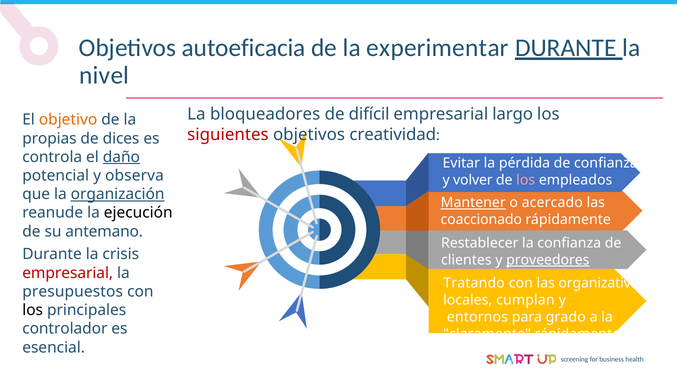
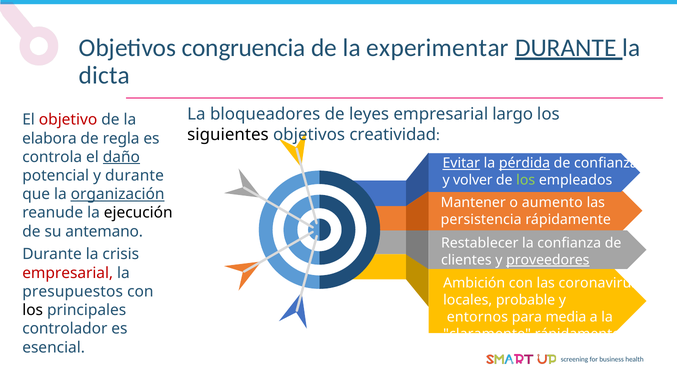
autoeficacia: autoeficacia -> congruencia (244, 48)
nivel: nivel -> dicta (104, 75)
difícil: difícil -> leyes (369, 114)
objetivo colour: orange -> red (68, 120)
siguientes colour: red -> black (228, 134)
propias: propias -> elabora (49, 138)
dices: dices -> regla (121, 138)
Evitar underline: none -> present (461, 163)
pérdida underline: none -> present (525, 163)
y observa: observa -> durante (135, 176)
los colour: pink -> light green (526, 180)
Mantener underline: present -> none (473, 203)
acercado: acercado -> aumento (552, 203)
coaccionado: coaccionado -> persistencia (481, 220)
Tratando: Tratando -> Ambición (474, 283)
organizativa: organizativa -> coronavirus (598, 283)
cumplan: cumplan -> probable (526, 300)
grado: grado -> media (566, 317)
